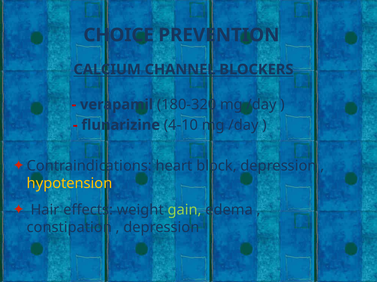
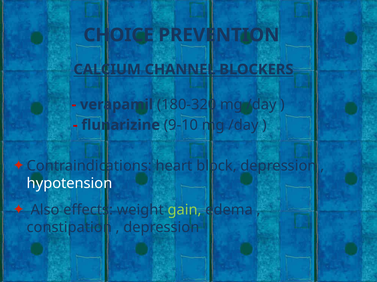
4-10: 4-10 -> 9-10 (181, 125)
hypotension colour: yellow -> white (70, 184)
Hair: Hair -> Also (45, 210)
